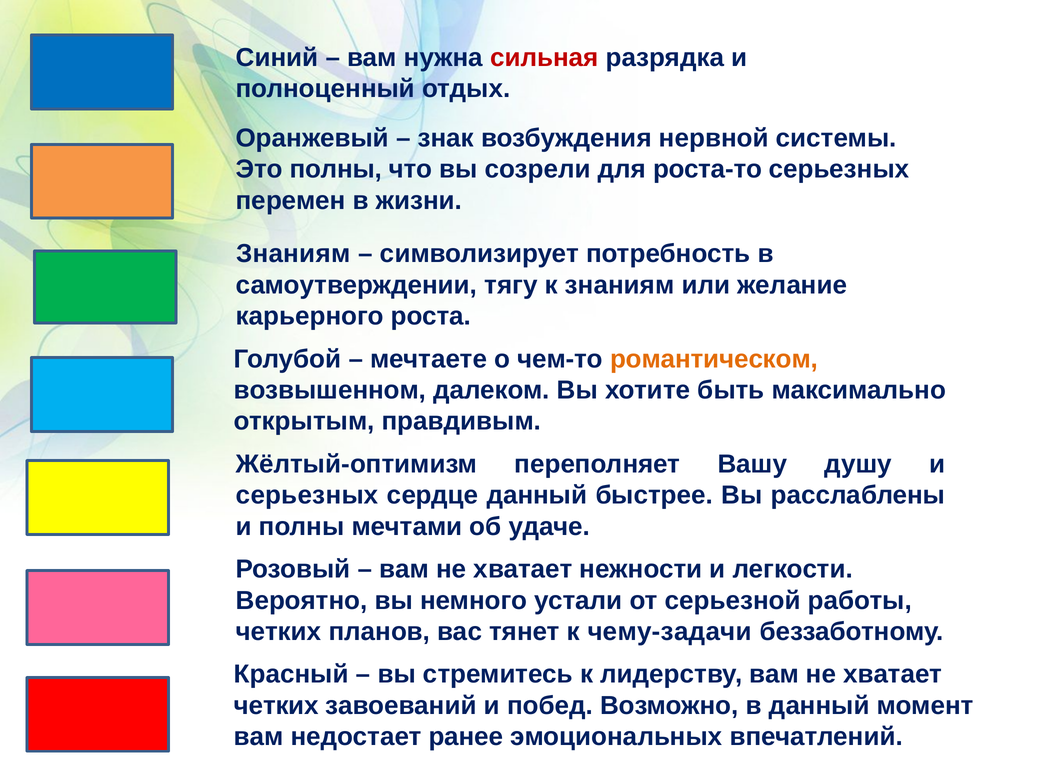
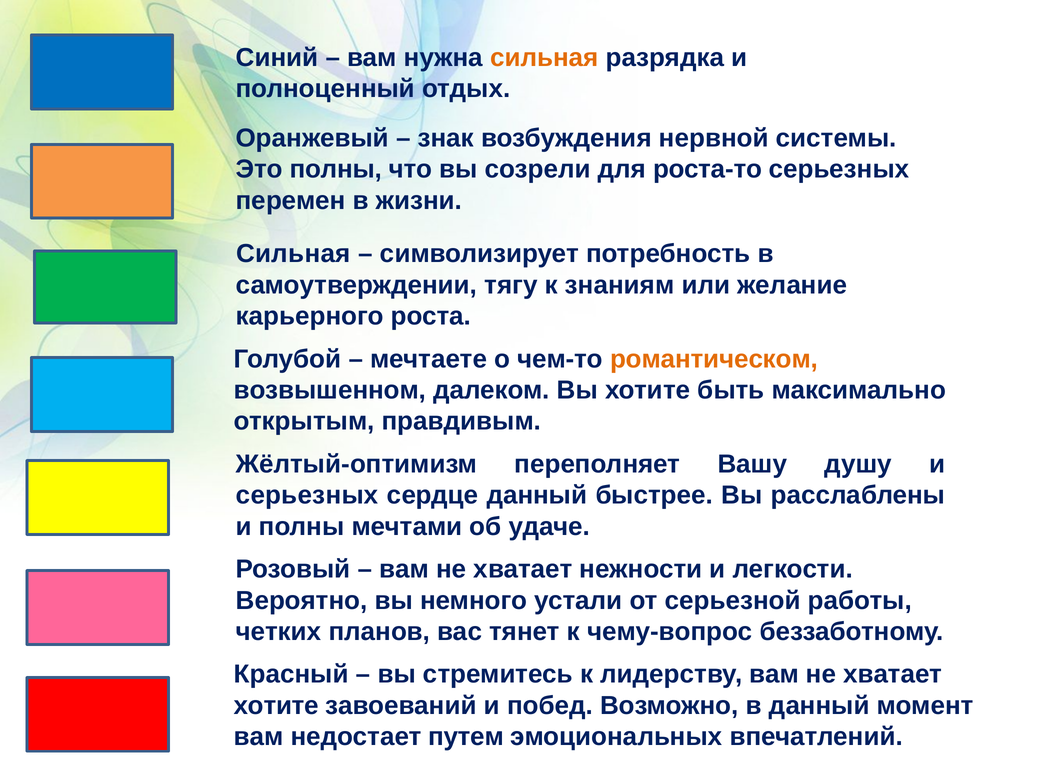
сильная colour: red -> orange (544, 58)
Знаниям: Знаниям -> Сильная (293, 254)
чему-задачи: чему-задачи -> чему-вопрос (670, 632)
четких: четких -> хотите (276, 706)
ранее: ранее -> путем (466, 737)
